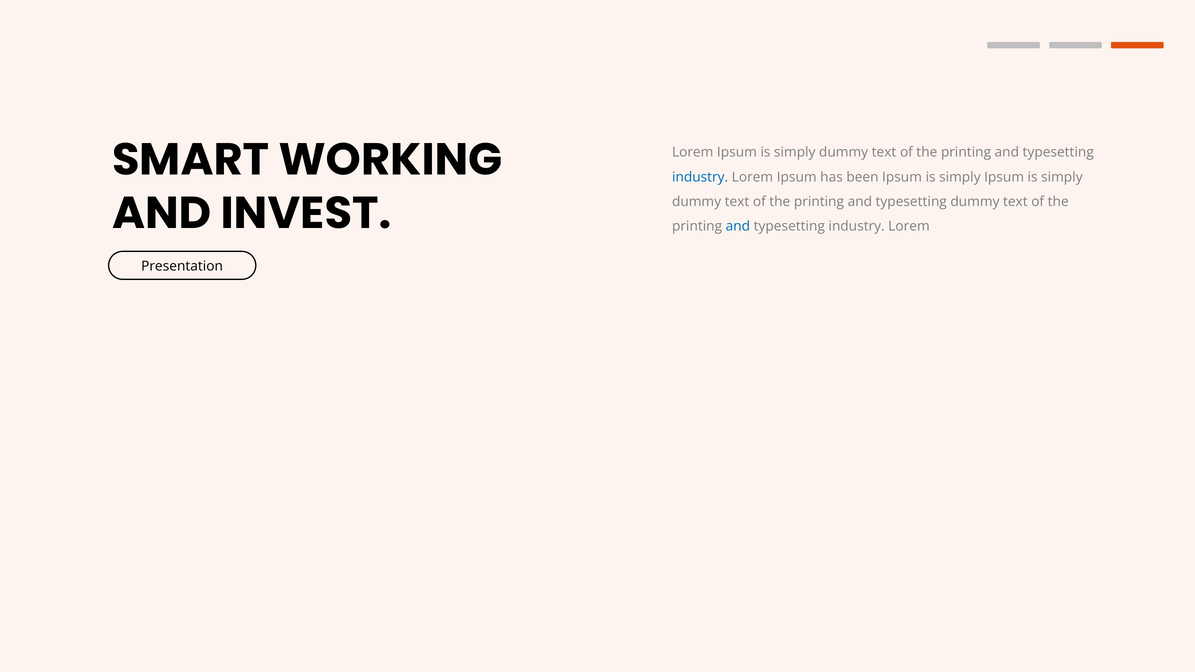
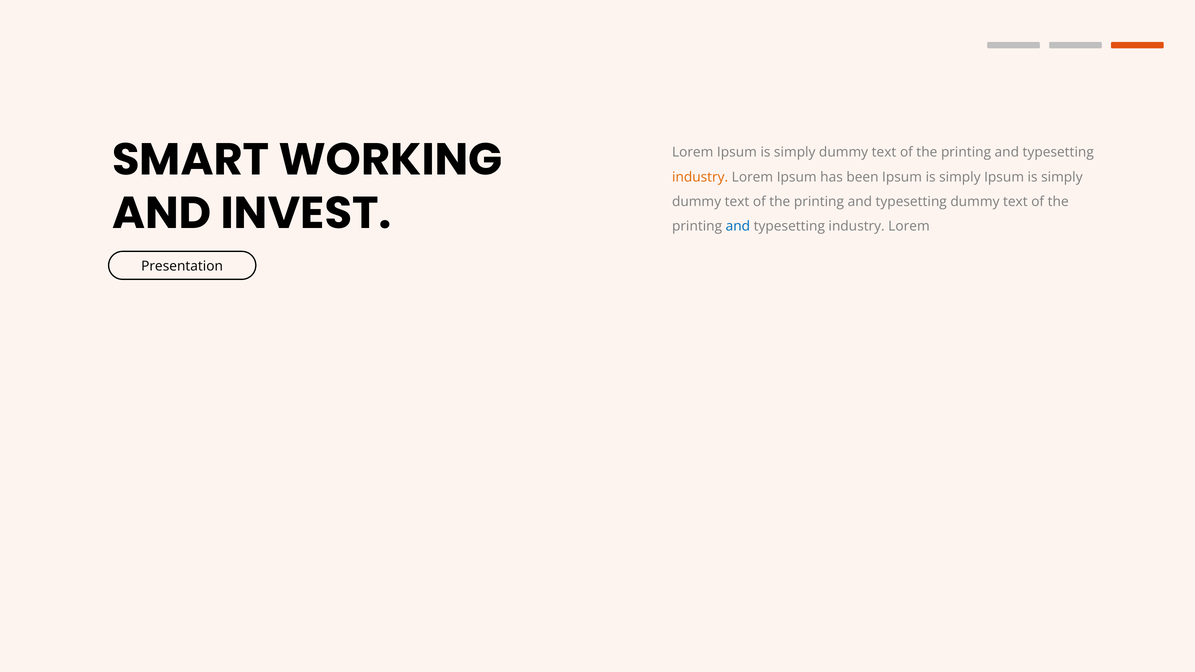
industry colour: blue -> orange (700, 177)
